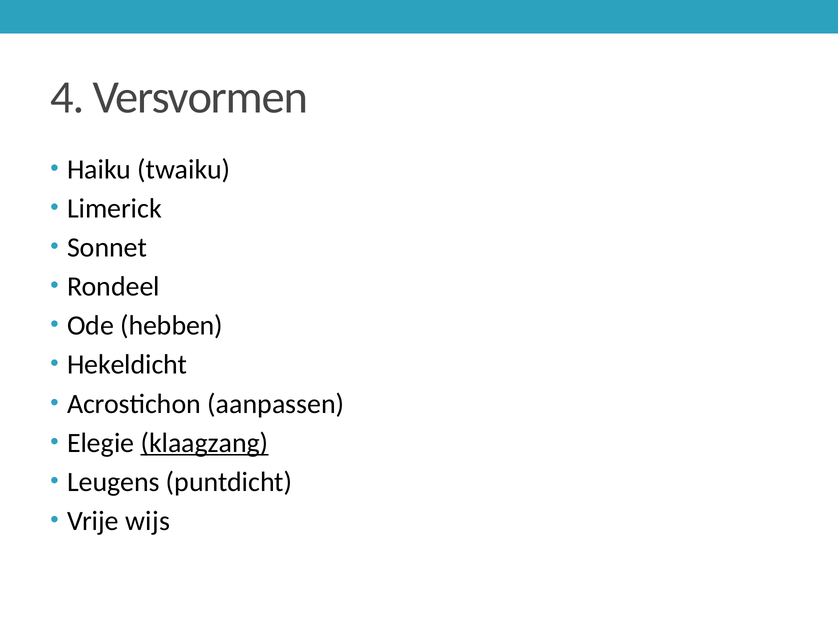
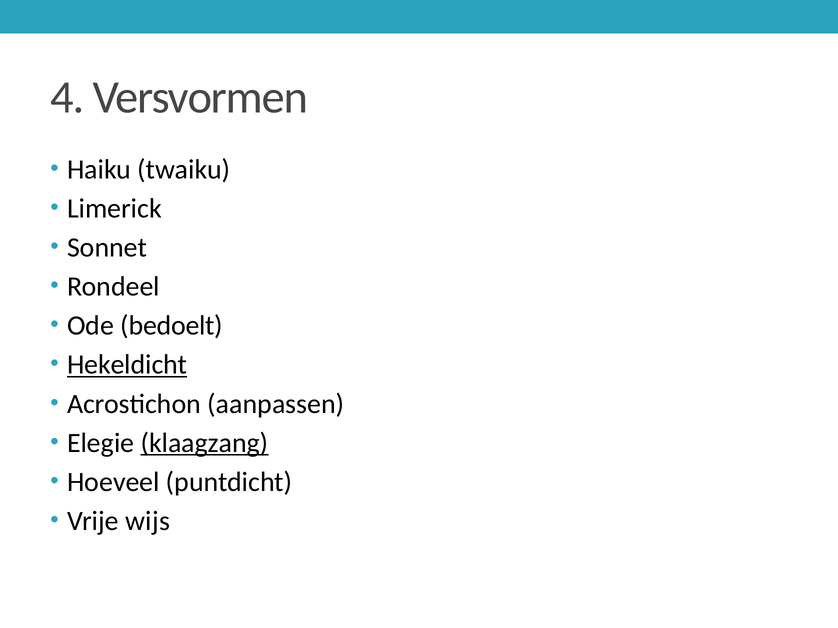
hebben: hebben -> bedoelt (172, 326)
Hekeldicht underline: none -> present (127, 365)
Leugens: Leugens -> Hoeveel (113, 482)
